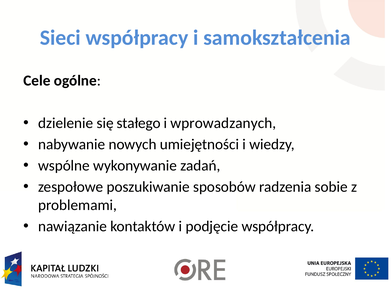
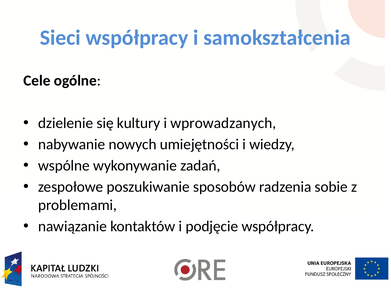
stałego: stałego -> kultury (139, 123)
